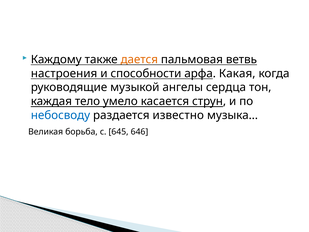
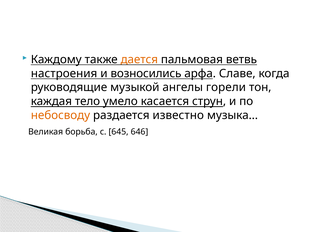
способности: способности -> возносились (146, 73)
Какая: Какая -> Славе (237, 73)
сердца: сердца -> горели (226, 87)
небосводу colour: blue -> orange (60, 115)
